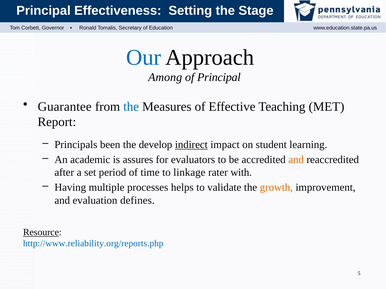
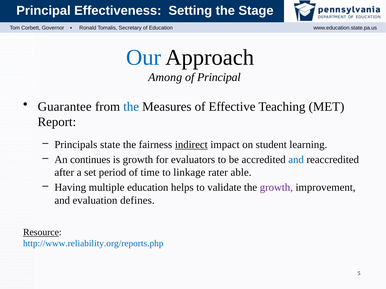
been: been -> state (110, 145)
develop: develop -> fairness (155, 145)
academic: academic -> continues (90, 160)
is assures: assures -> growth (138, 160)
and colour: orange -> blue (296, 160)
with: with -> able (241, 173)
multiple processes: processes -> education (148, 188)
growth colour: orange -> purple (276, 188)
